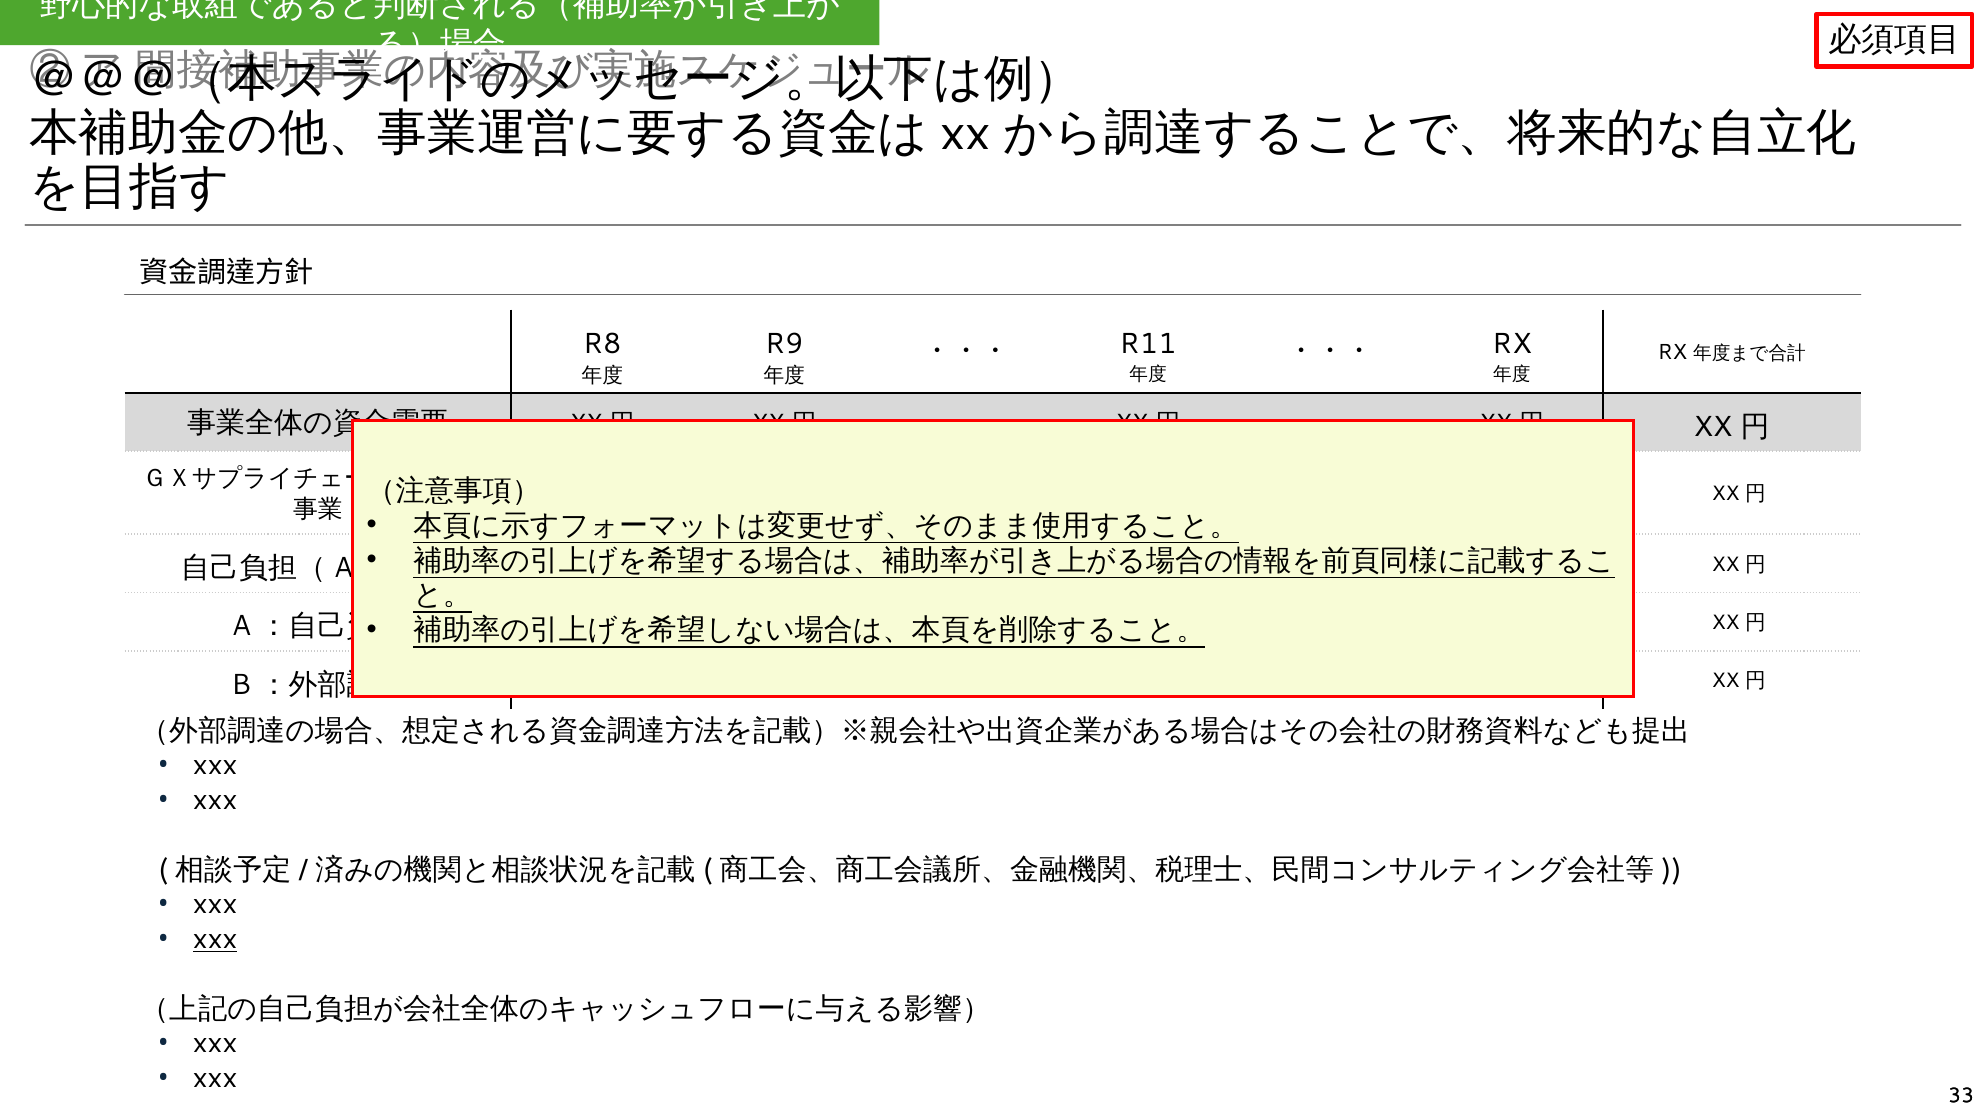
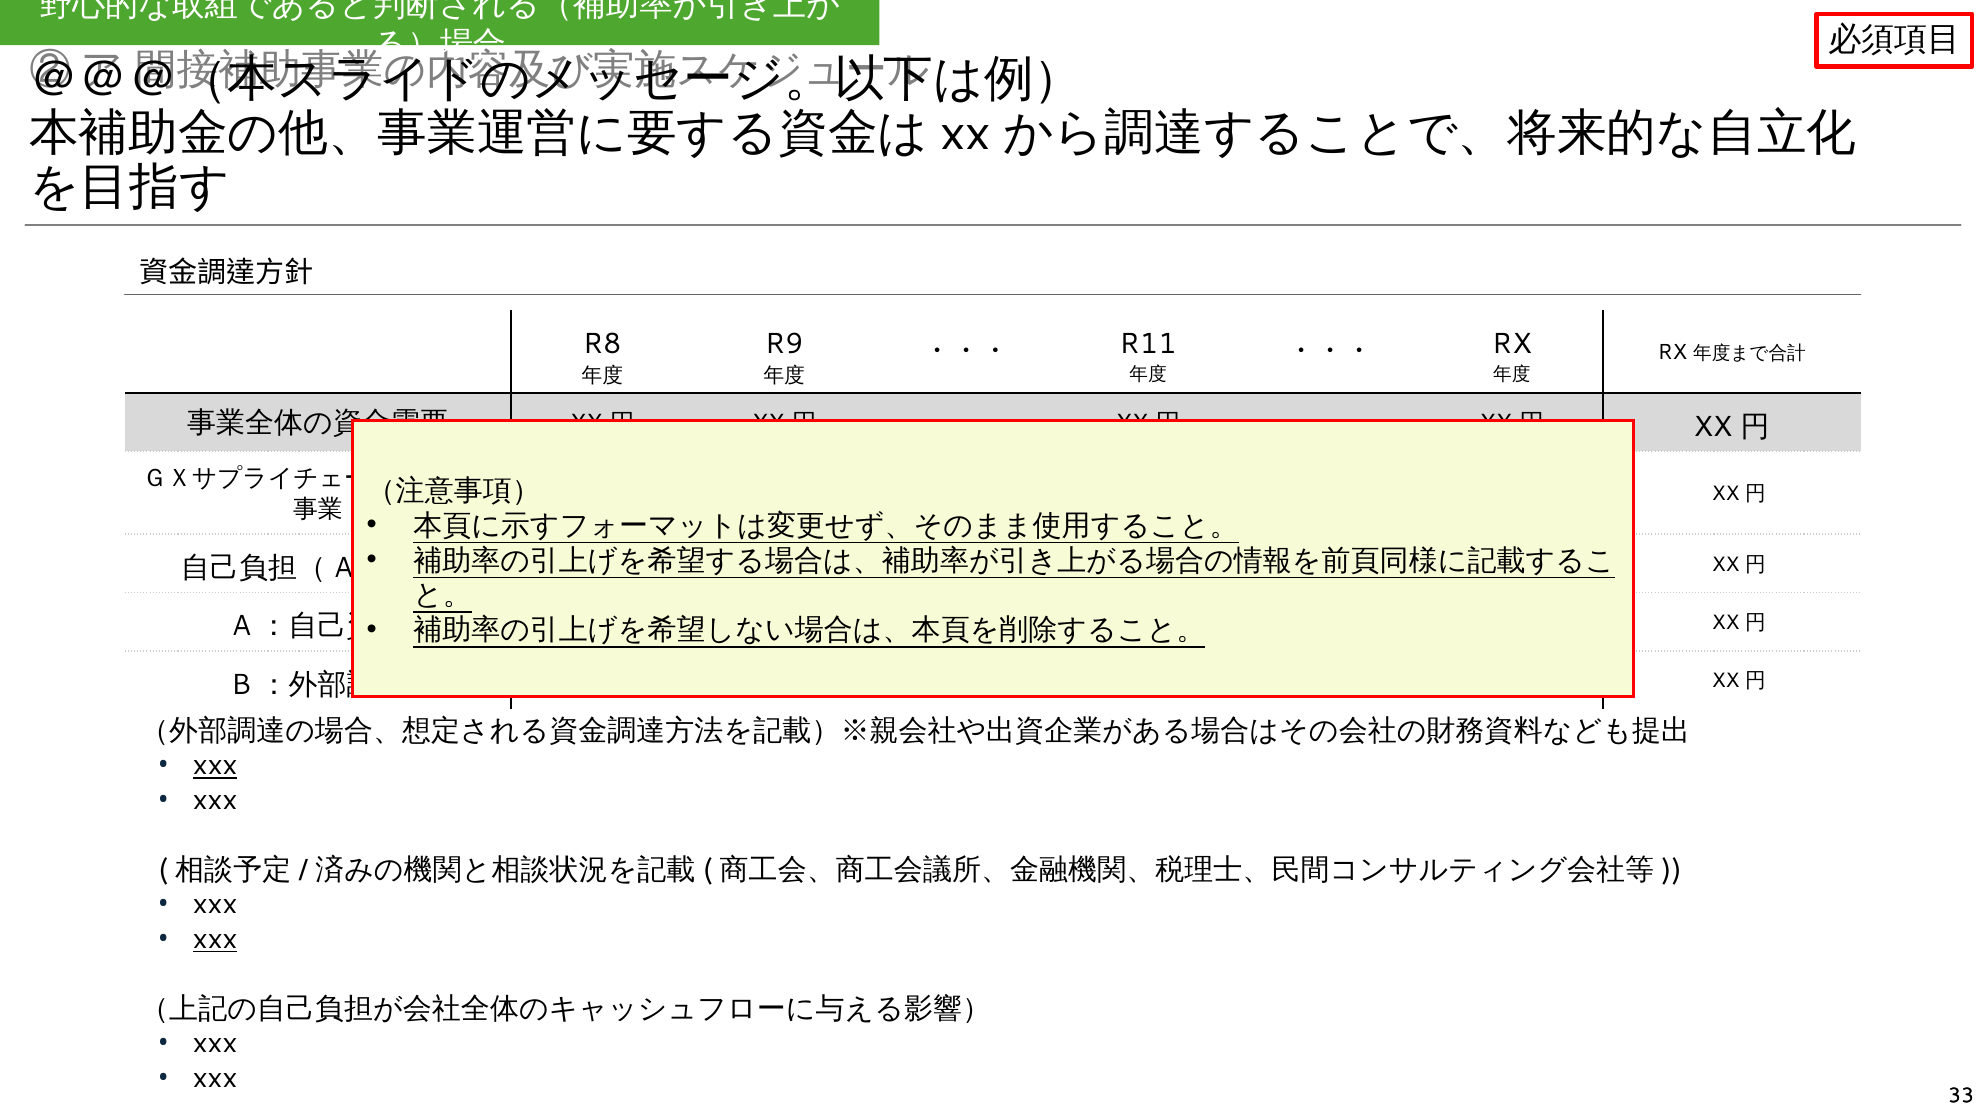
xxx underline: none -> present (215, 765)
